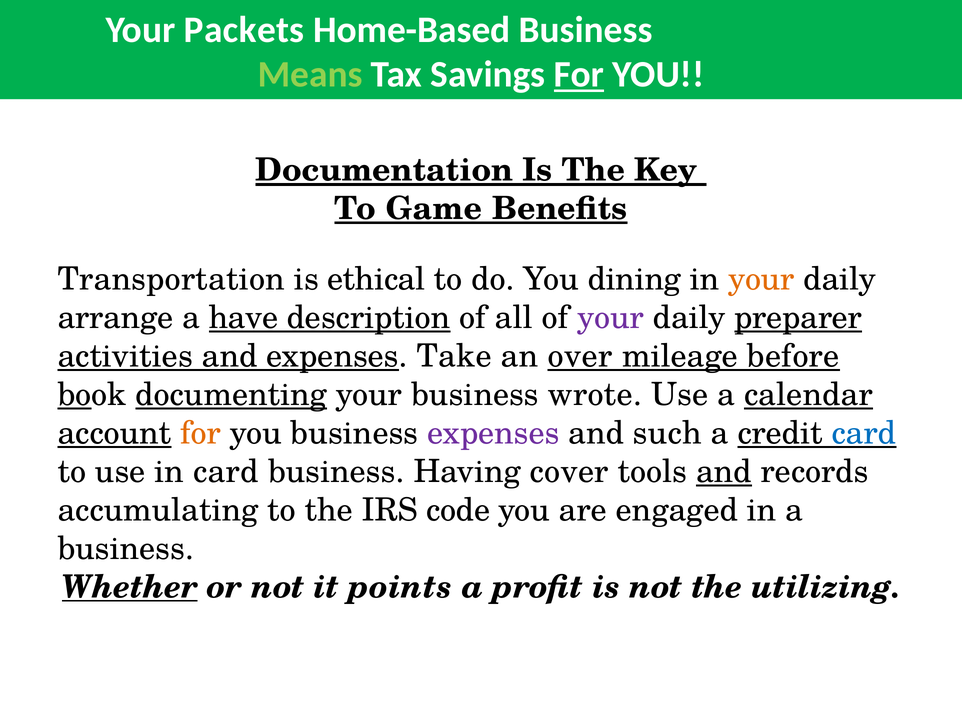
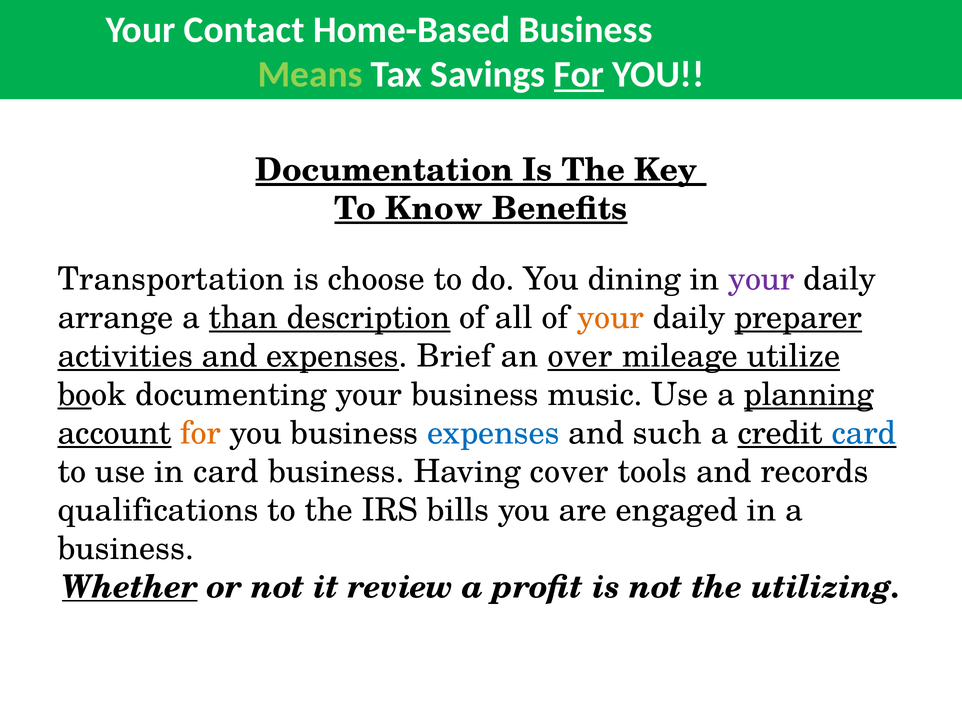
Packets: Packets -> Contact (244, 30)
Game: Game -> Know (434, 209)
ethical: ethical -> choose (376, 280)
your colour: orange -> purple (761, 280)
have: have -> than (243, 318)
your colour: purple -> orange (611, 318)
Take: Take -> Brief (454, 357)
before: before -> utilize (793, 357)
documenting underline: present -> none (231, 395)
wrote: wrote -> music (595, 395)
calendar: calendar -> planning (809, 395)
expenses colour: purple -> blue (493, 433)
and underline: present -> none (724, 472)
accumulating: accumulating -> qualifications (158, 510)
code: code -> bills (458, 510)
points: points -> review (401, 587)
